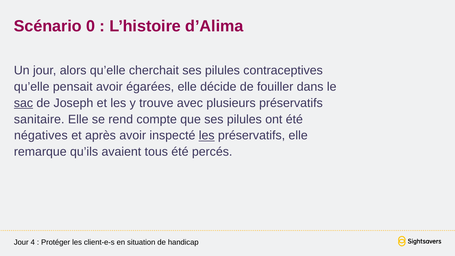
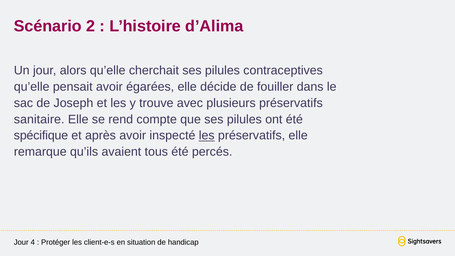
0: 0 -> 2 (91, 26)
sac underline: present -> none (23, 103)
négatives: négatives -> spécifique (41, 136)
